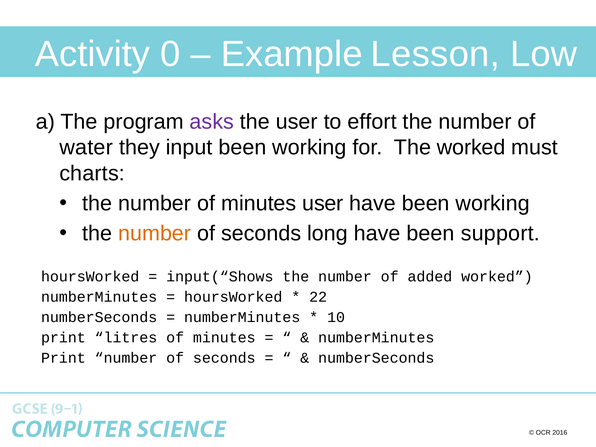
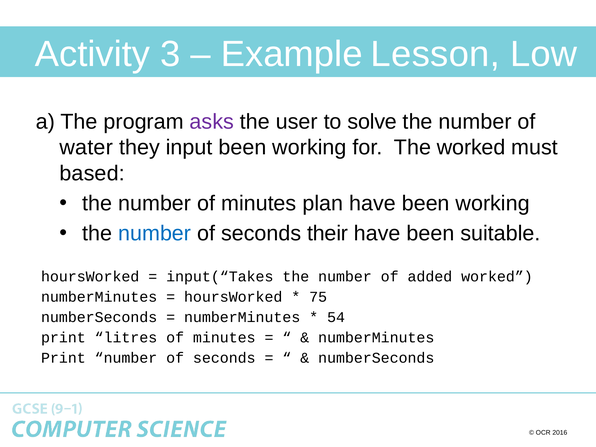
0: 0 -> 3 (170, 54)
effort: effort -> solve (372, 122)
charts: charts -> based (92, 173)
minutes user: user -> plan (323, 203)
number colour: orange -> blue (155, 234)
long: long -> their (328, 234)
support: support -> suitable (500, 234)
input(“Shows: input(“Shows -> input(“Takes (220, 276)
22: 22 -> 75 (318, 297)
10: 10 -> 54 (336, 317)
